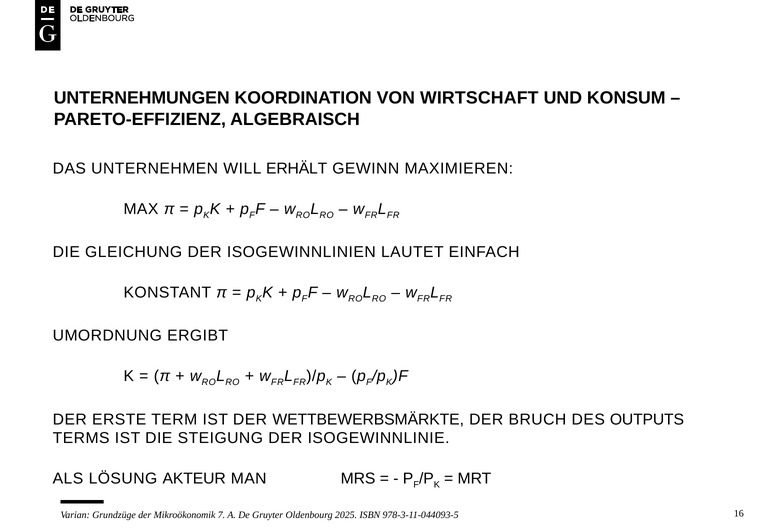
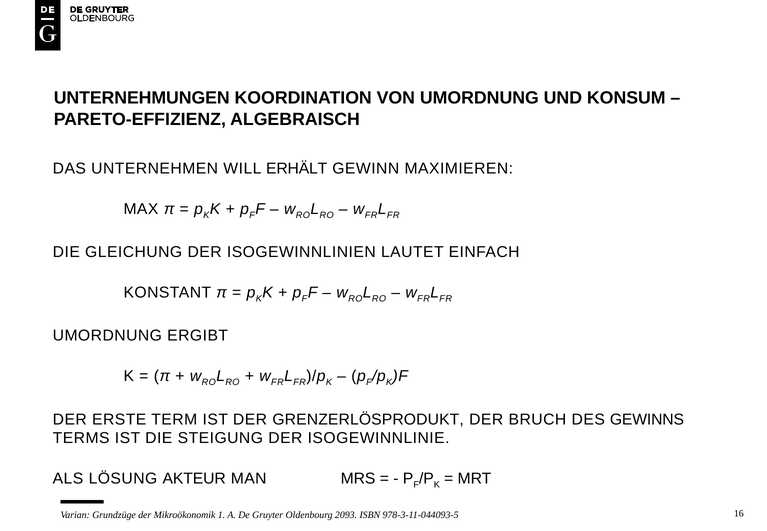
VON WIRTSCHAFT: WIRTSCHAFT -> UMORDNUNG (479, 98)
WETTBEWERBSMÄRKTE: WETTBEWERBSMÄRKTE -> GRENZERLÖSPRODUKT (368, 419)
OUTPUTS: OUTPUTS -> GEWINNS (647, 419)
7: 7 -> 1 (221, 515)
2025: 2025 -> 2093 (346, 515)
